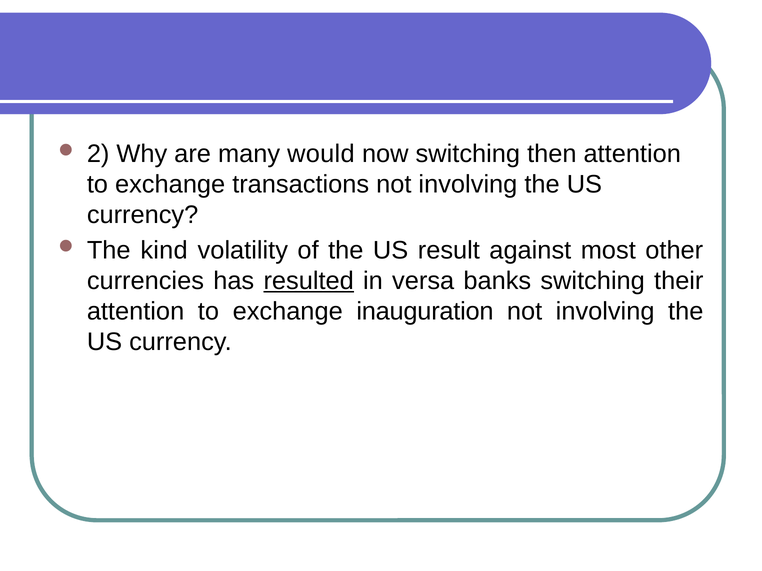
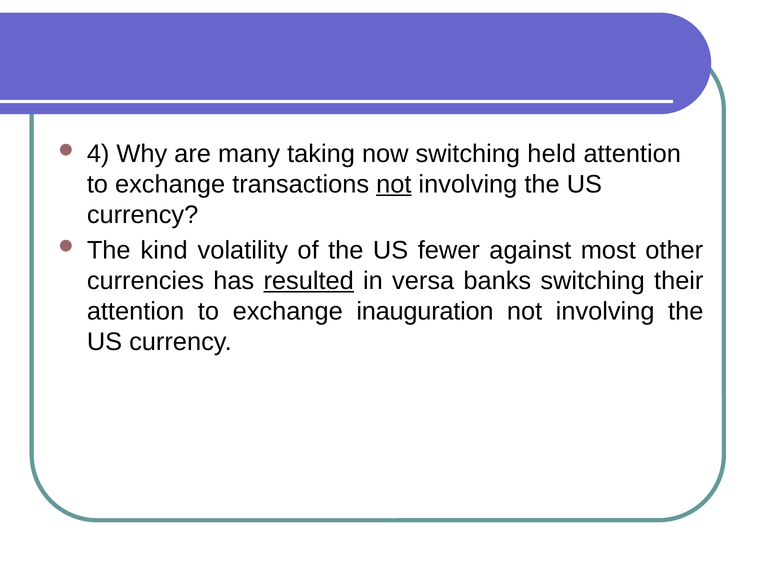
2: 2 -> 4 (98, 154)
would: would -> taking (321, 154)
then: then -> held (552, 154)
not underline: none -> present (394, 185)
result: result -> fewer (449, 251)
